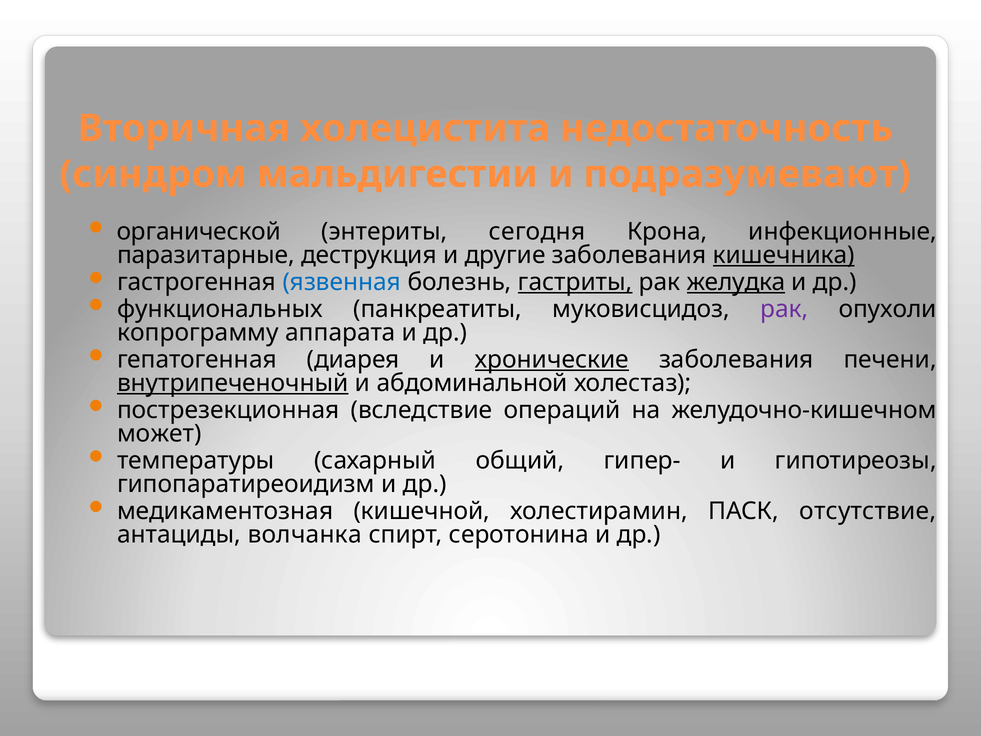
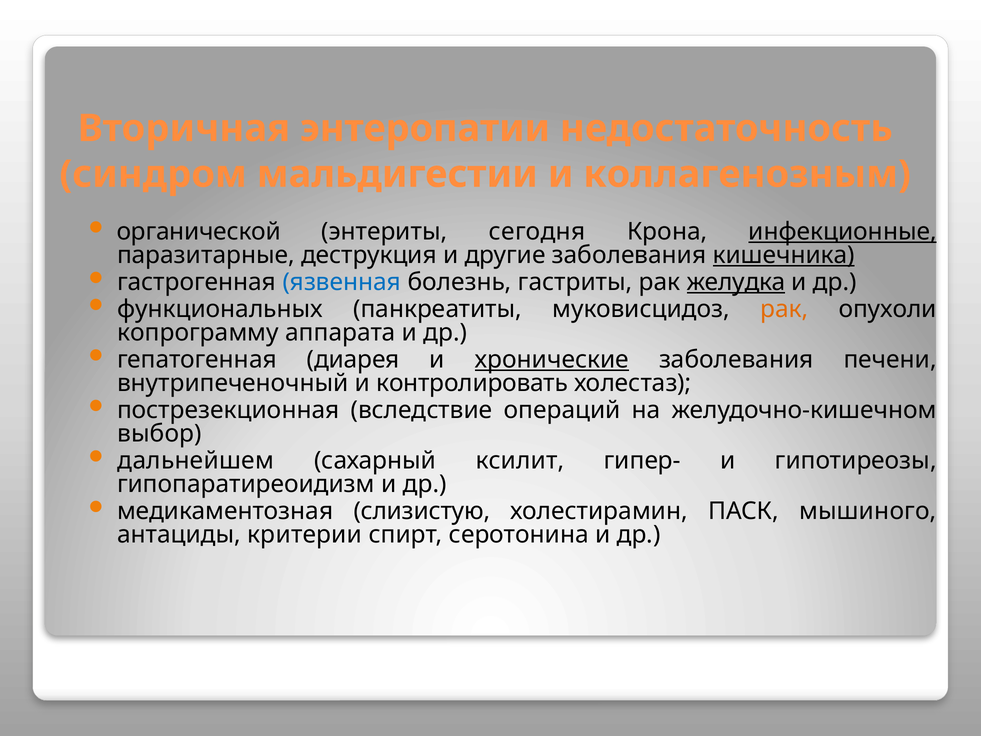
холецистита: холецистита -> энтеропатии (425, 128)
подразумевают: подразумевают -> коллагенозным (747, 174)
инфекционные underline: none -> present (843, 231)
гастриты underline: present -> none (575, 282)
рак colour: purple -> orange (784, 309)
внутрипеченочный underline: present -> none (233, 383)
абдоминальной: абдоминальной -> контролировать (472, 383)
может: может -> выбор (159, 434)
температуры: температуры -> дальнейшем (196, 461)
общий: общий -> ксилит (520, 461)
кишечной: кишечной -> слизистую (422, 511)
отсутствие: отсутствие -> мышиного (868, 511)
волчанка: волчанка -> критерии (305, 535)
